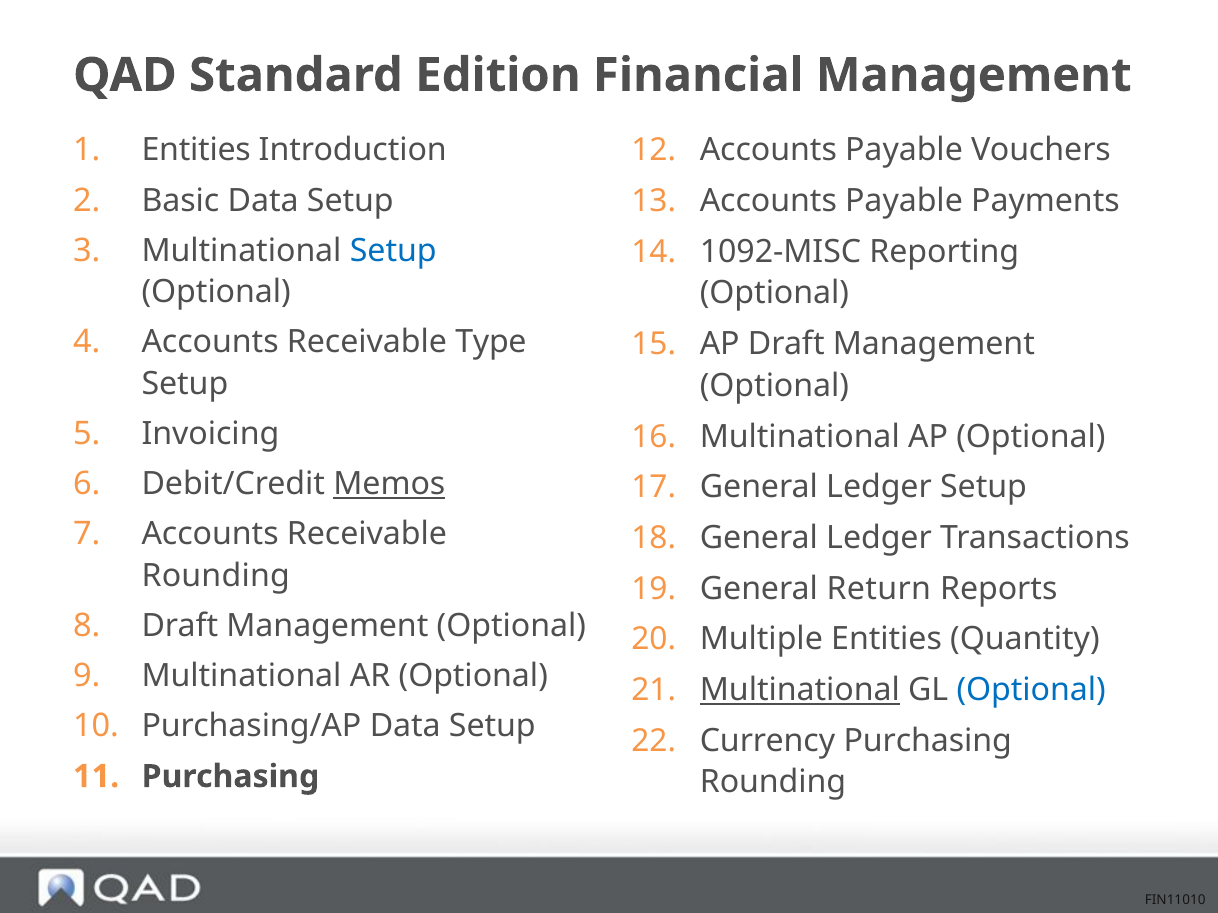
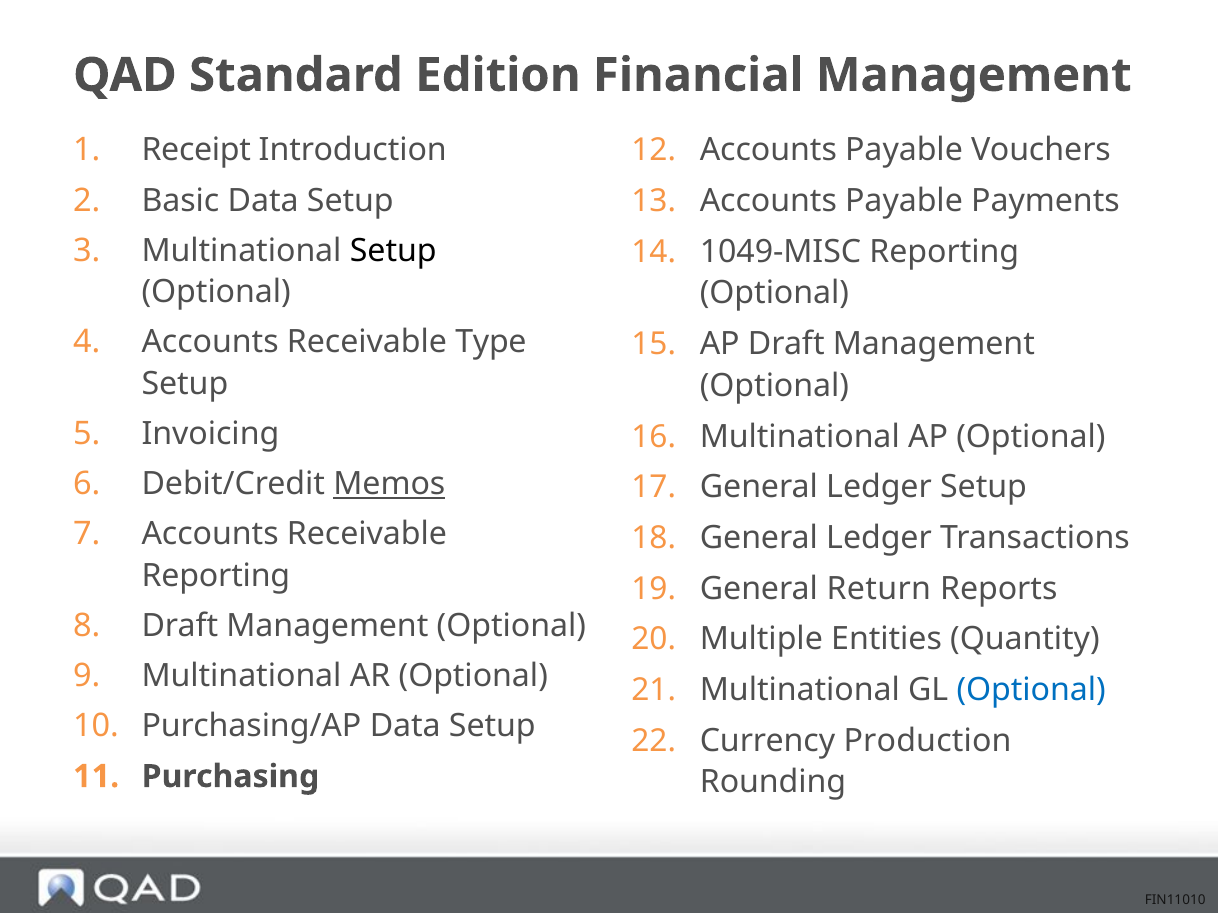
Entities: Entities -> Receipt (196, 150)
Setup colour: blue -> black (393, 251)
1092-MISC: 1092-MISC -> 1049-MISC (781, 252)
Rounding: Rounding -> Reporting (216, 576)
Multinational underline: present -> none (800, 690)
Currency Purchasing: Purchasing -> Production (928, 741)
